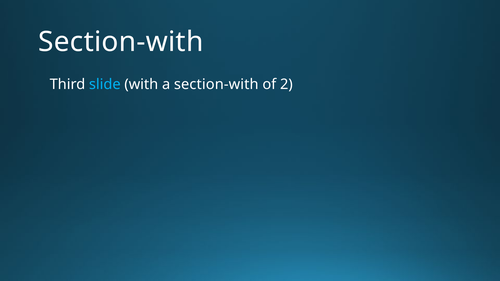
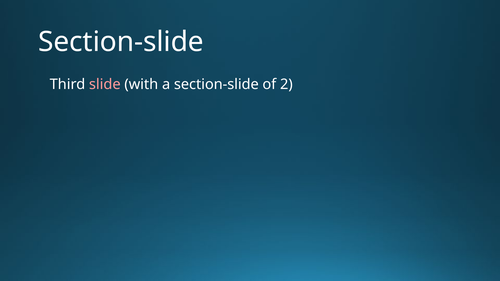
Section-with: Section-with -> Section-slide (121, 42)
slide colour: light blue -> pink (105, 85)
a section-with: section-with -> section-slide (216, 85)
